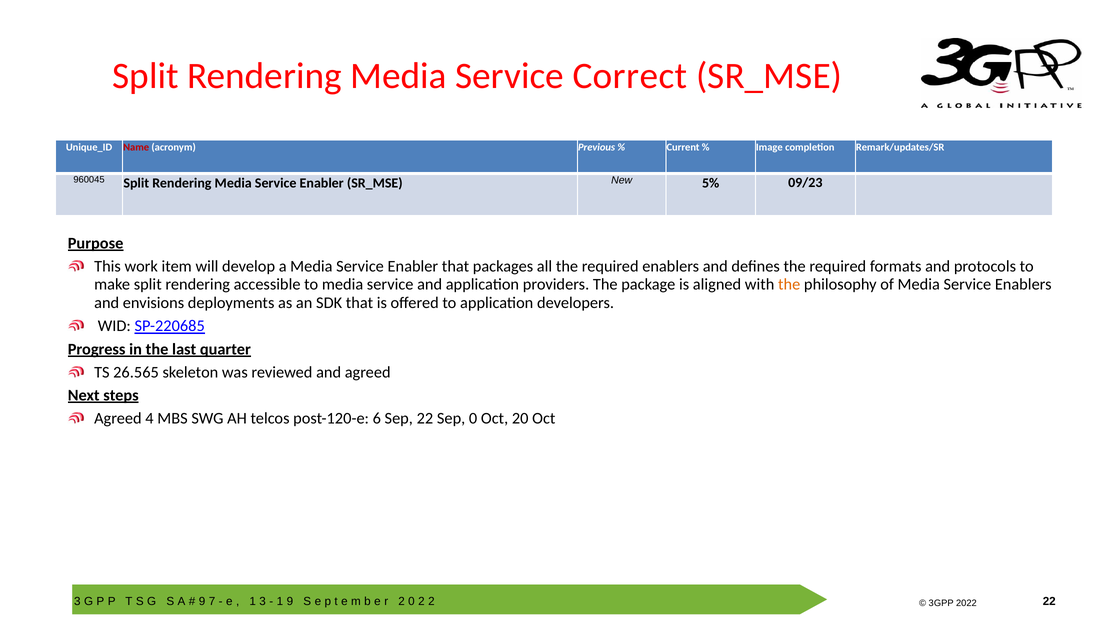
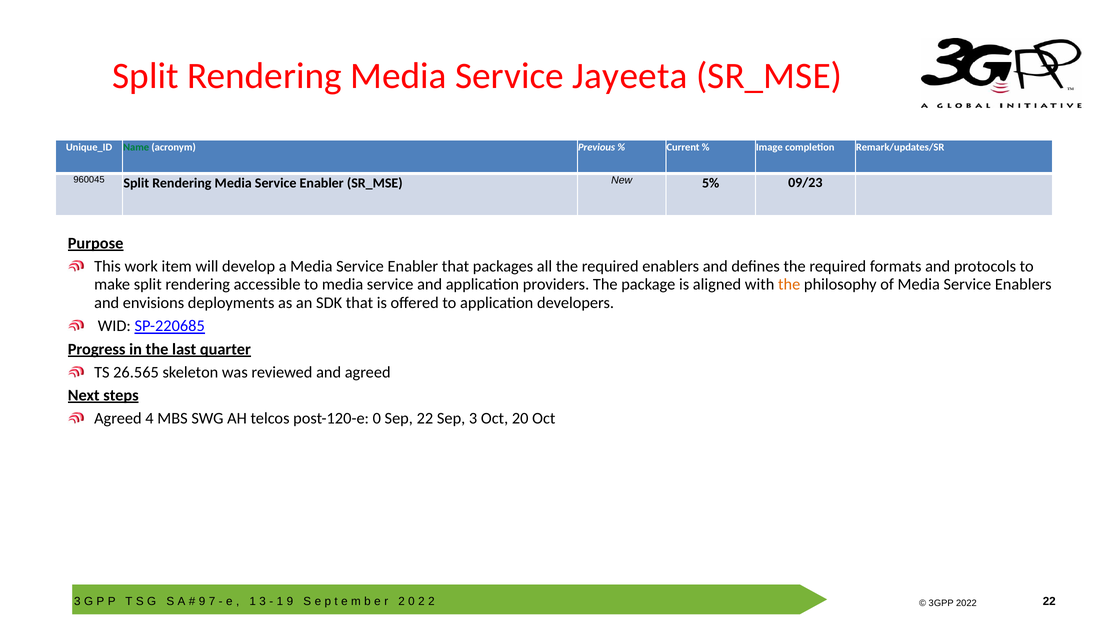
Correct: Correct -> Jayeeta (630, 76)
Name colour: red -> green (136, 147)
post-120-e 6: 6 -> 0 (377, 419)
Sep 0: 0 -> 3 (473, 419)
